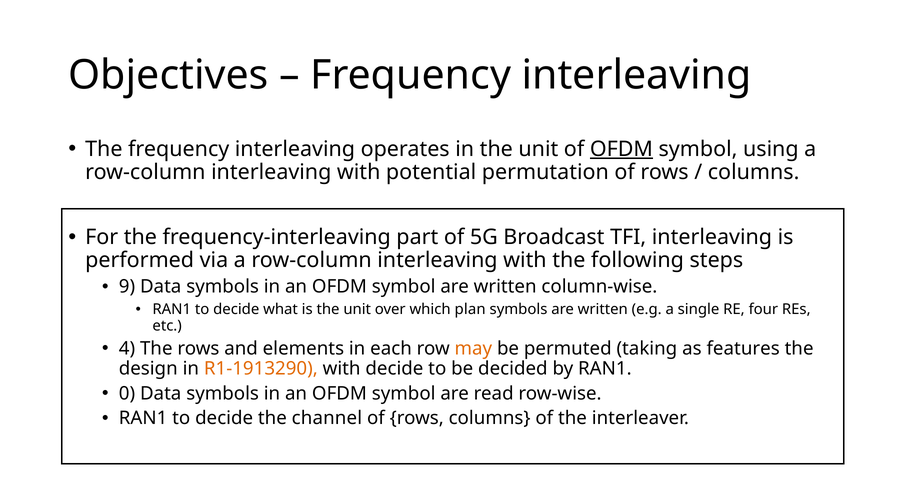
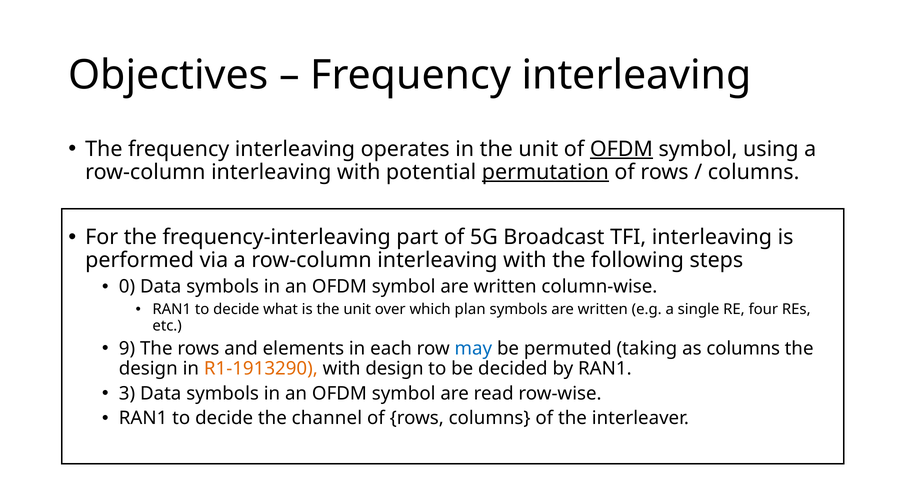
permutation underline: none -> present (545, 172)
9: 9 -> 0 (127, 287)
4: 4 -> 9 (127, 349)
may colour: orange -> blue (473, 349)
as features: features -> columns (743, 349)
with decide: decide -> design (395, 369)
0: 0 -> 3 (127, 394)
